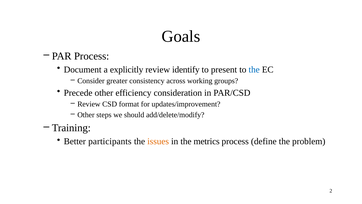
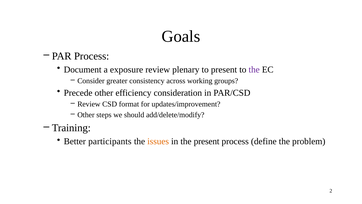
explicitly: explicitly -> exposure (127, 69)
identify: identify -> plenary (186, 69)
the colour: blue -> purple (254, 69)
the metrics: metrics -> present (207, 141)
